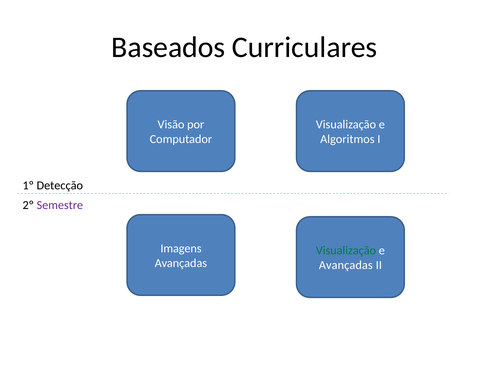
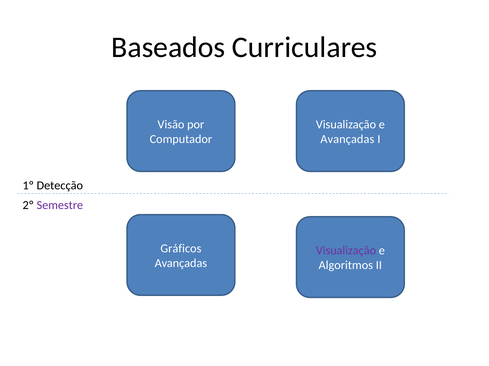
Algoritmos: Algoritmos -> Avançadas (347, 140)
Imagens: Imagens -> Gráficos (181, 249)
Visualização colour: green -> purple (346, 251)
Avançadas: Avançadas -> Algoritmos (346, 266)
